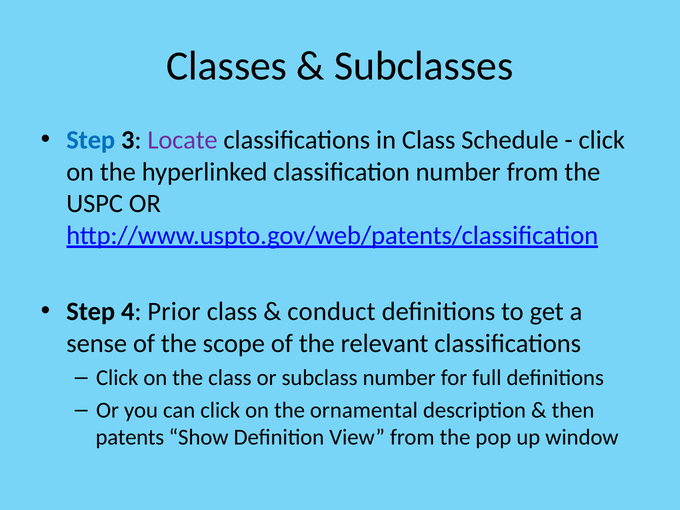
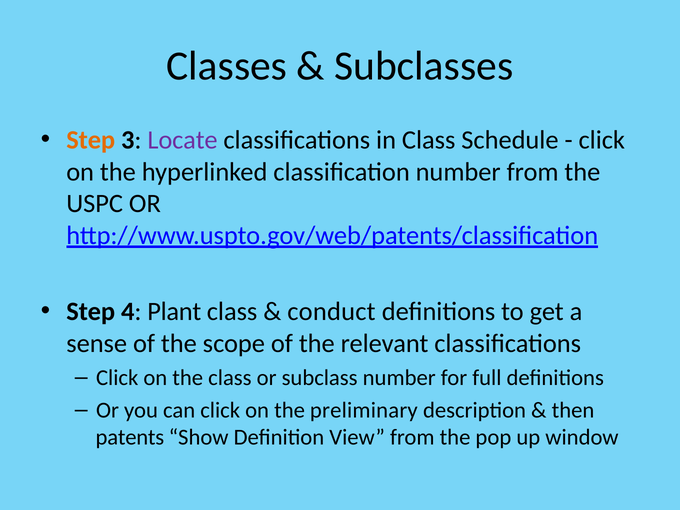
Step colour: blue -> orange (91, 140)
Prior: Prior -> Plant (174, 312)
ornamental: ornamental -> preliminary (364, 410)
